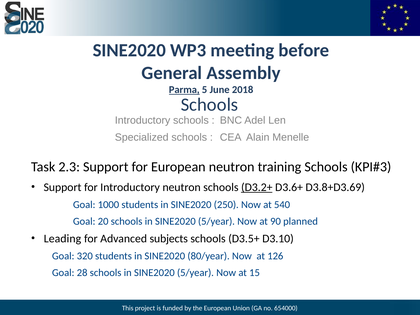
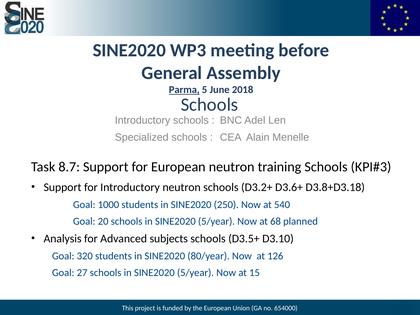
2.3: 2.3 -> 8.7 (69, 167)
D3.2+ underline: present -> none (257, 187)
D3.8+D3.69: D3.8+D3.69 -> D3.8+D3.18 (335, 187)
90: 90 -> 68 (276, 221)
Leading: Leading -> Analysis (63, 239)
28: 28 -> 27 (82, 273)
